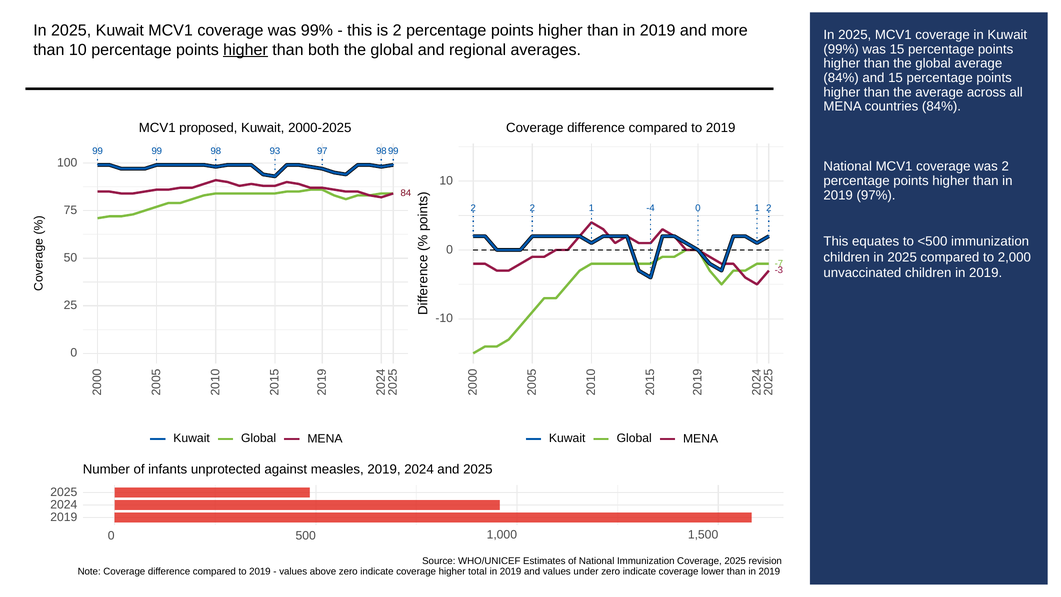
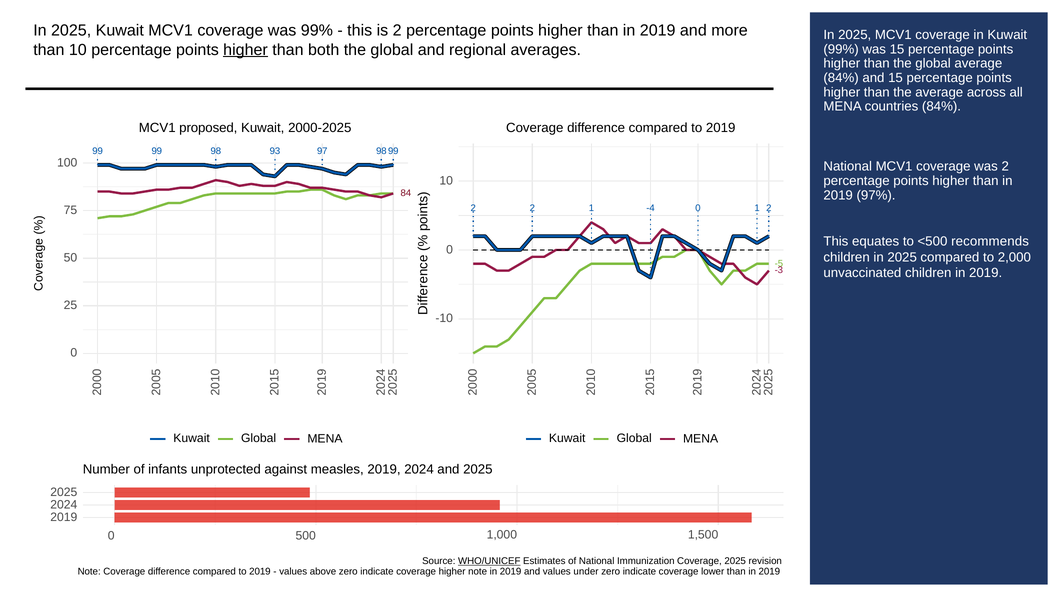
<500 immunization: immunization -> recommends (990, 241)
-7: -7 -> -5 (779, 263)
WHO/UNICEF underline: none -> present (489, 561)
higher total: total -> note (478, 571)
